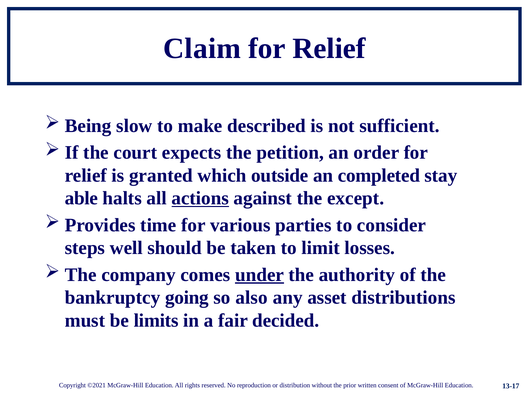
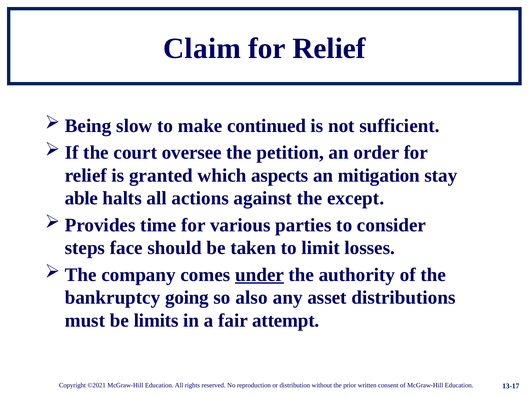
described: described -> continued (267, 126)
expects: expects -> oversee (192, 152)
outside: outside -> aspects (280, 175)
completed: completed -> mitigation (379, 175)
actions underline: present -> none (200, 198)
well: well -> face (126, 248)
decided: decided -> attempt (286, 320)
